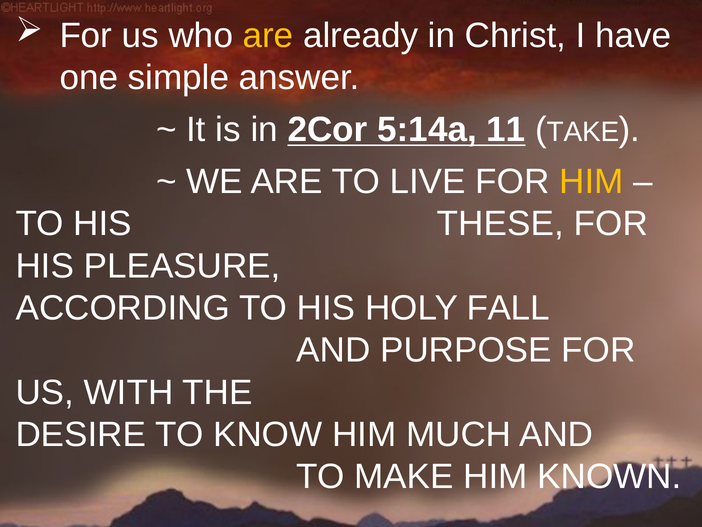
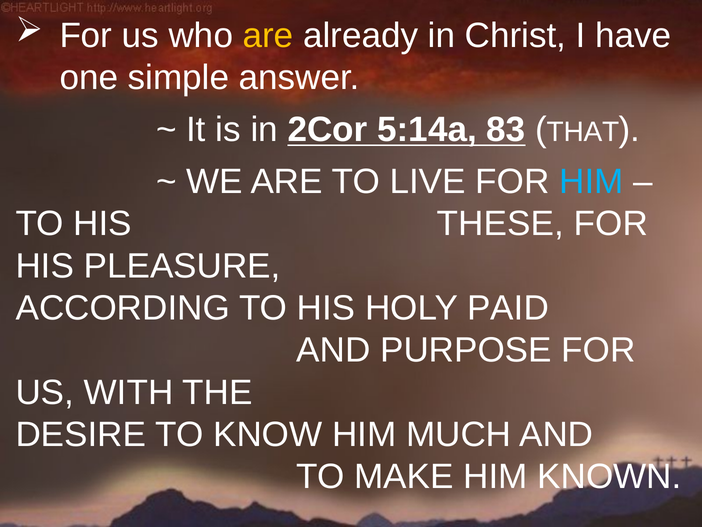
11: 11 -> 83 (506, 130)
TAKE: TAKE -> THAT (583, 132)
HIM colour: yellow -> light blue (591, 182)
FALL: FALL -> PAID (508, 308)
